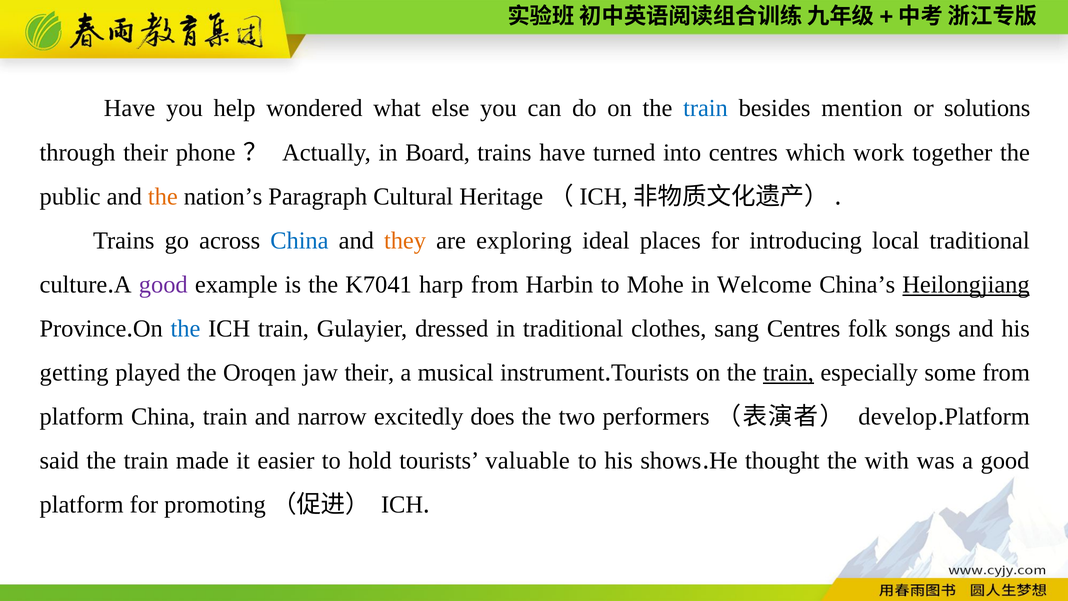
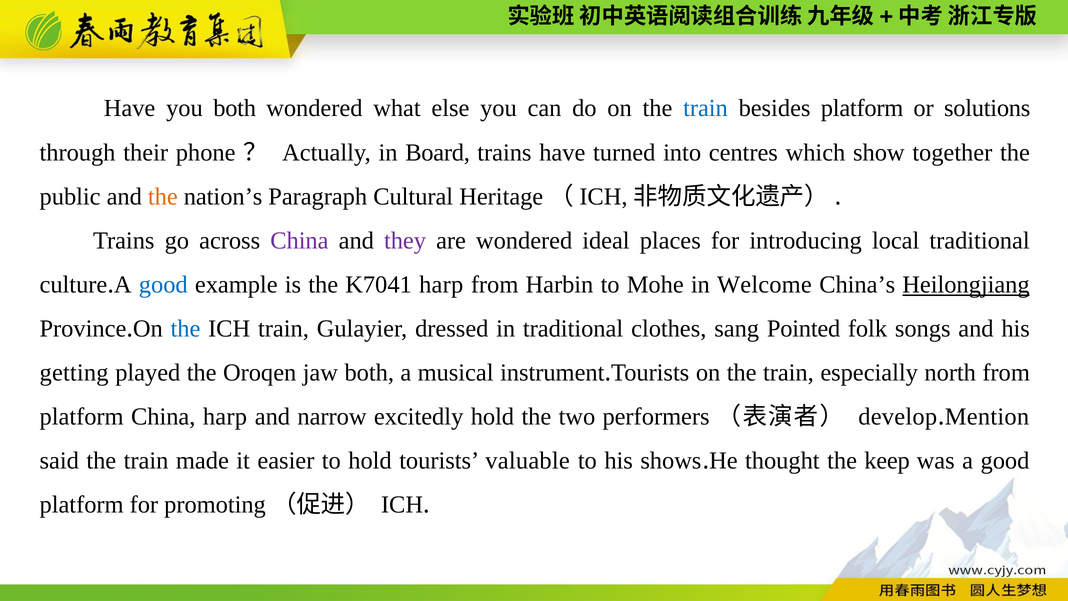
you help: help -> both (235, 108)
besides mention: mention -> platform (862, 108)
work: work -> show (879, 152)
China colour: blue -> purple (299, 240)
they colour: orange -> purple (405, 240)
are exploring: exploring -> wondered (524, 240)
good colour: purple -> blue (163, 284)
sang Centres: Centres -> Pointed (804, 329)
jaw their: their -> both (369, 373)
train underline: present -> none (788, 373)
some: some -> north (950, 373)
China train: train -> harp (225, 417)
excitedly does: does -> hold (492, 417)
Platform: Platform -> Mention (987, 417)
with: with -> keep (887, 461)
